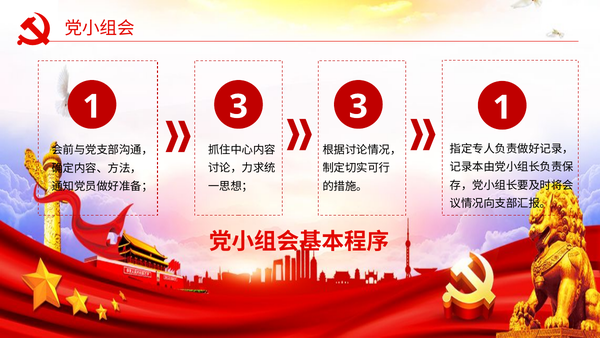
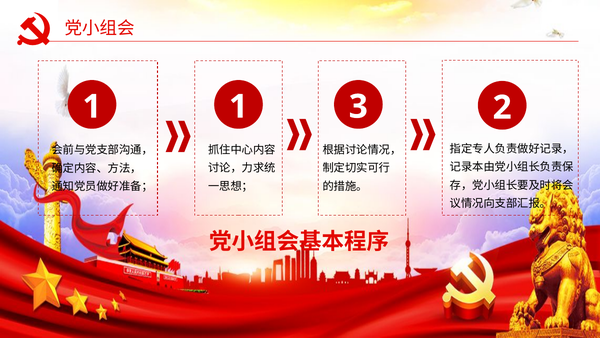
1 3: 3 -> 1 (238, 107)
3 1: 1 -> 2 (502, 107)
